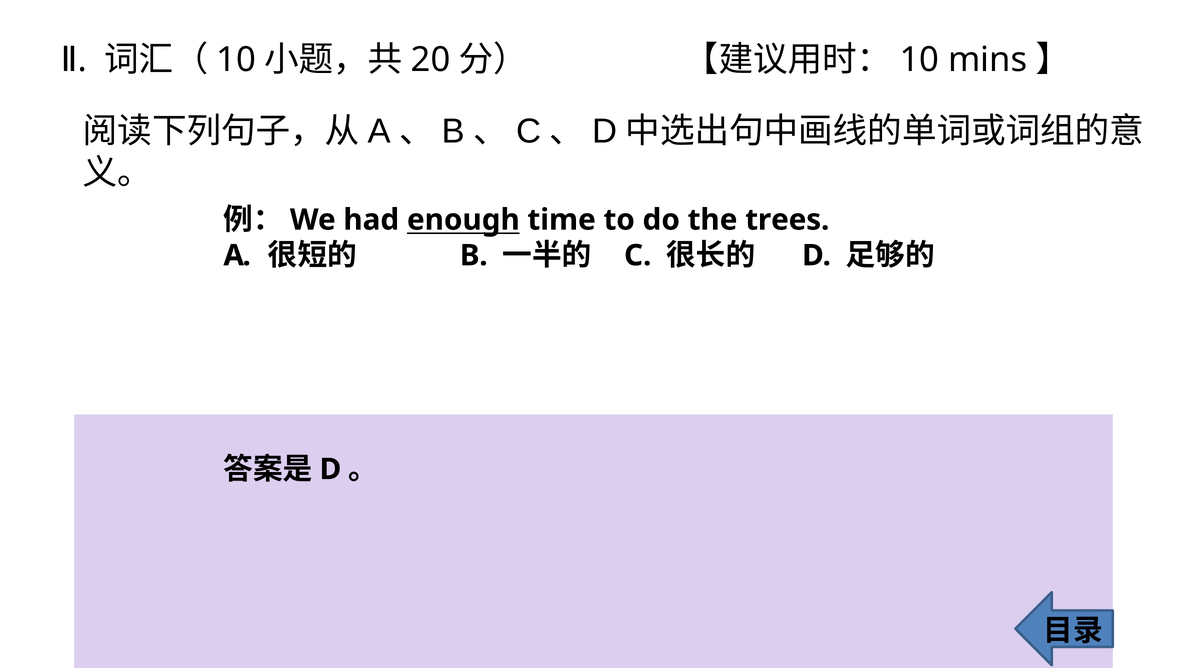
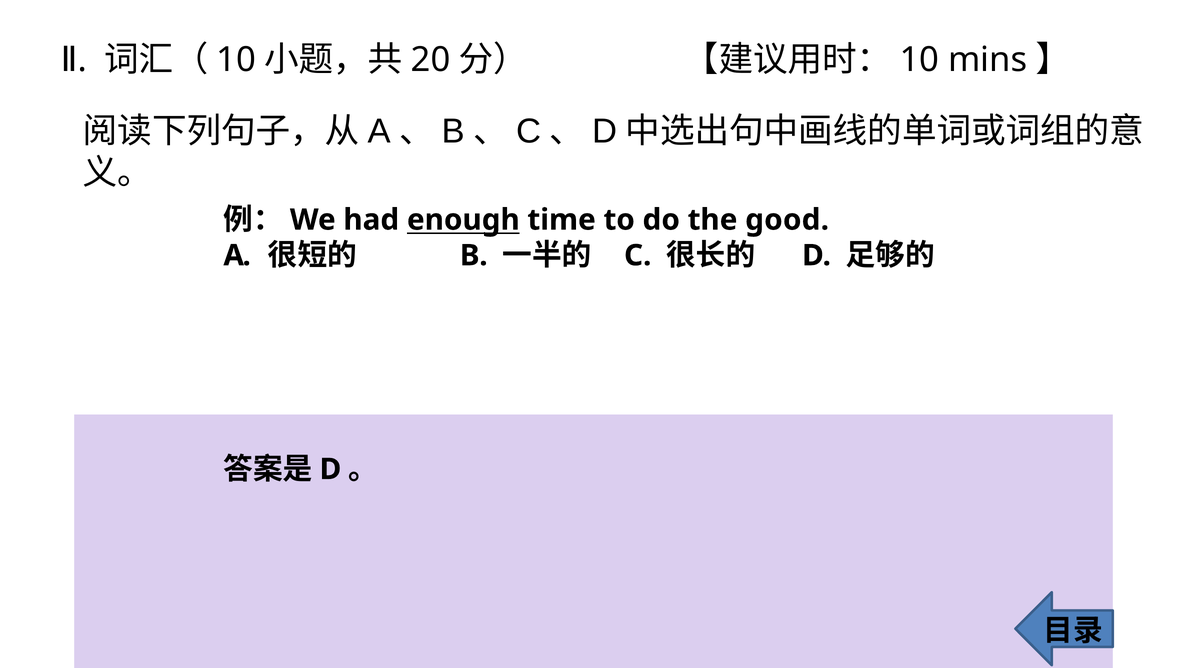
trees: trees -> good (787, 220)
